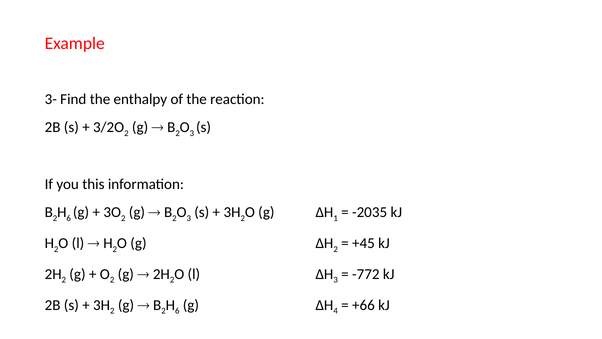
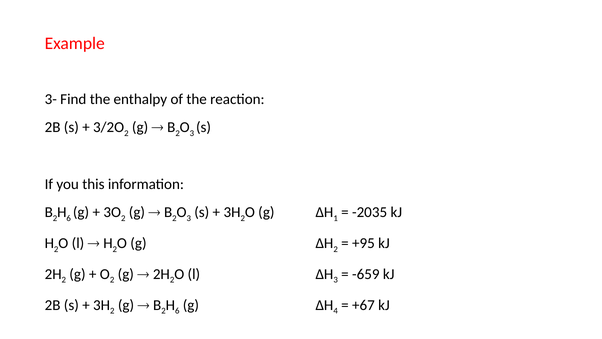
+45: +45 -> +95 (363, 243)
-772: -772 -> -659 (366, 274)
+66: +66 -> +67 (363, 305)
